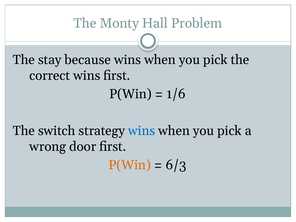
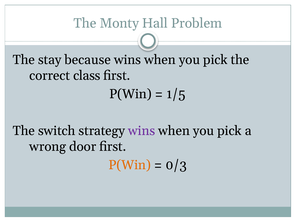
correct wins: wins -> class (87, 75)
1/6: 1/6 -> 1/5 (176, 94)
wins colour: blue -> purple (142, 131)
6/3: 6/3 -> 0/3 (176, 165)
